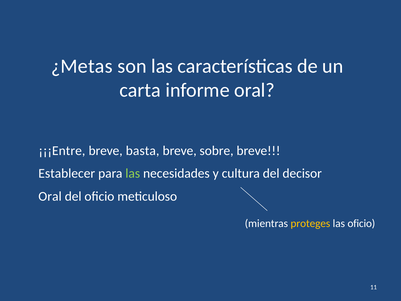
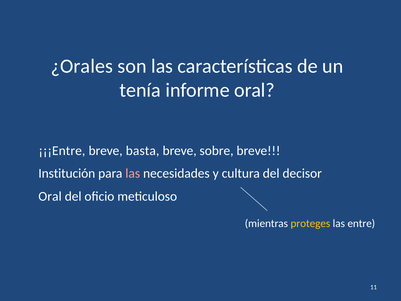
¿Metas: ¿Metas -> ¿Orales (82, 66)
carta: carta -> tenía (140, 90)
Establecer: Establecer -> Institución (67, 173)
las colour: light green -> pink (133, 173)
las oficio: oficio -> entre (361, 223)
